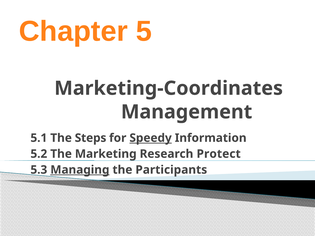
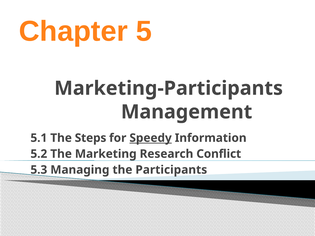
Marketing-Coordinates: Marketing-Coordinates -> Marketing-Participants (169, 88)
Protect: Protect -> Conflict (219, 154)
Managing underline: present -> none (80, 170)
